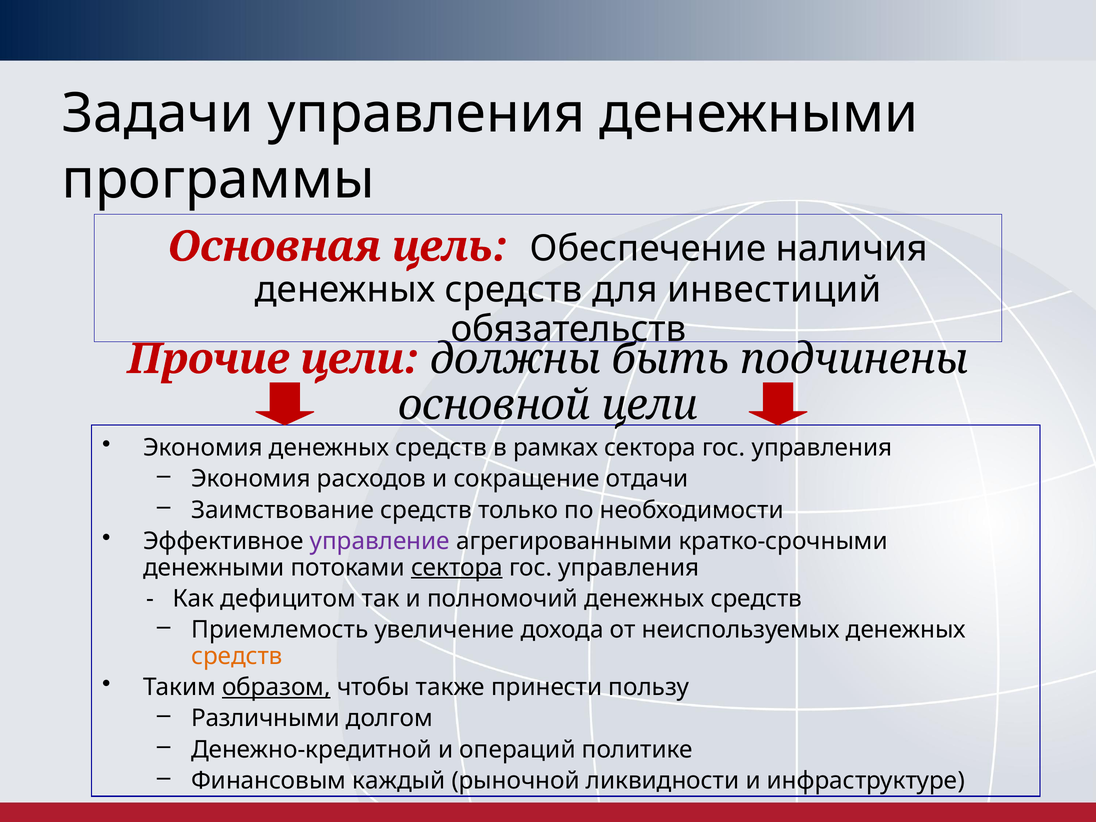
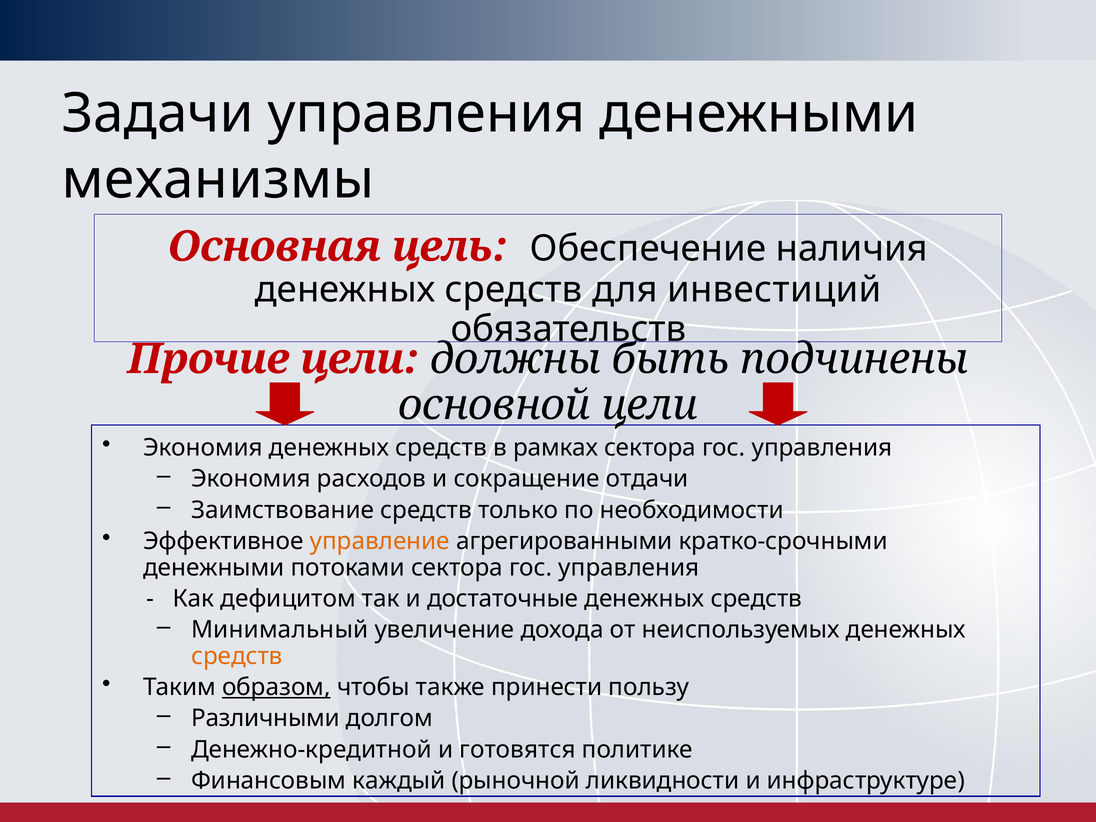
программы: программы -> механизмы (218, 179)
управление colour: purple -> orange (380, 541)
сектора underline: present -> none (457, 567)
полномочий: полномочий -> достаточные (503, 599)
Приемлемость: Приемлемость -> Минимальный (280, 630)
операций: операций -> готовятся (518, 750)
